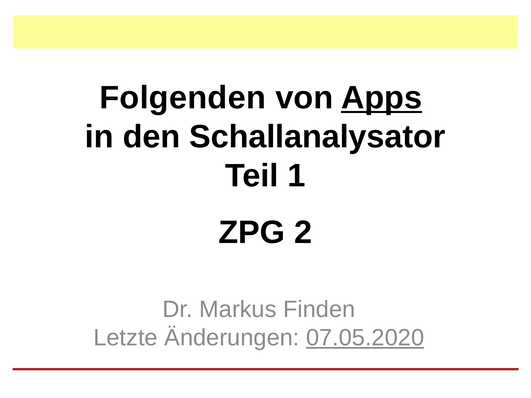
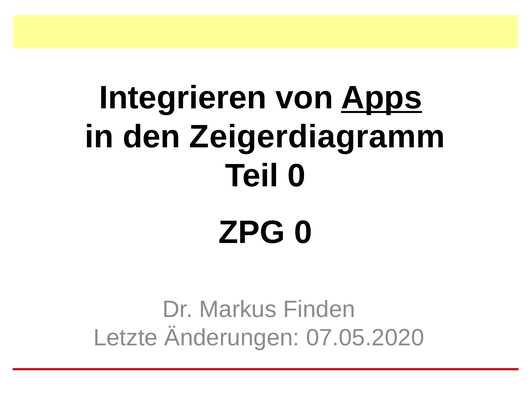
Folgenden: Folgenden -> Integrieren (183, 98)
Schallanalysator: Schallanalysator -> Zeigerdiagramm (317, 137)
Teil 1: 1 -> 0 (296, 176)
ZPG 2: 2 -> 0 (303, 233)
07.05.2020 underline: present -> none (365, 338)
